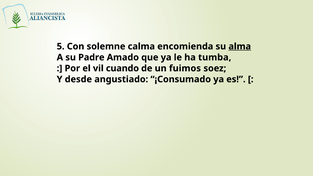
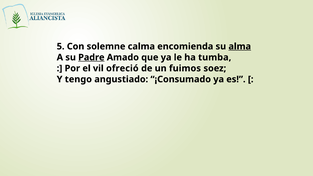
Padre underline: none -> present (91, 57)
cuando: cuando -> ofreció (122, 68)
desde: desde -> tengo (78, 79)
